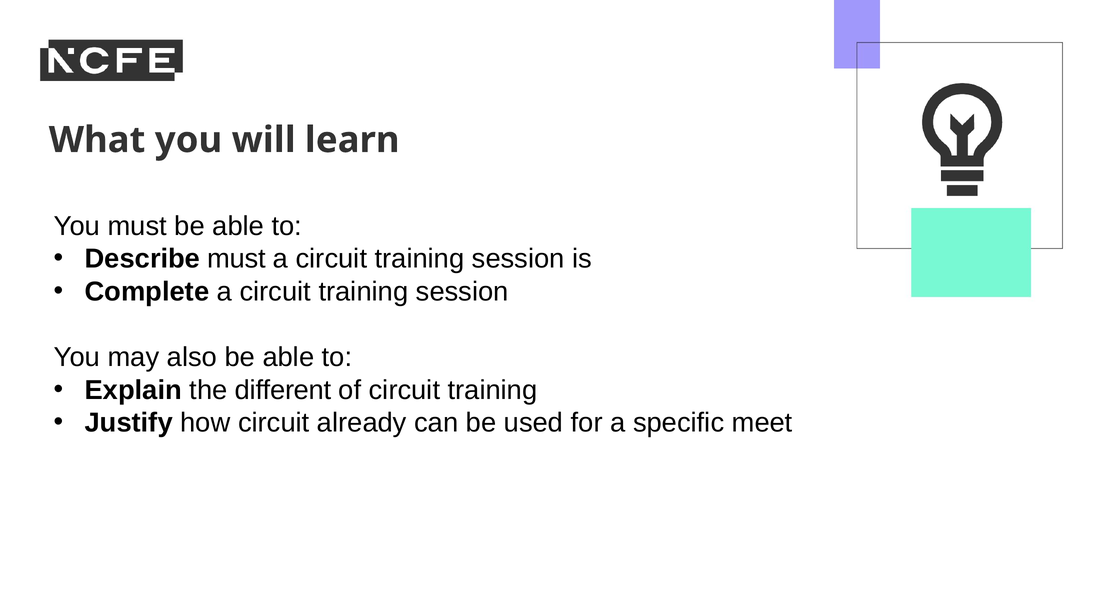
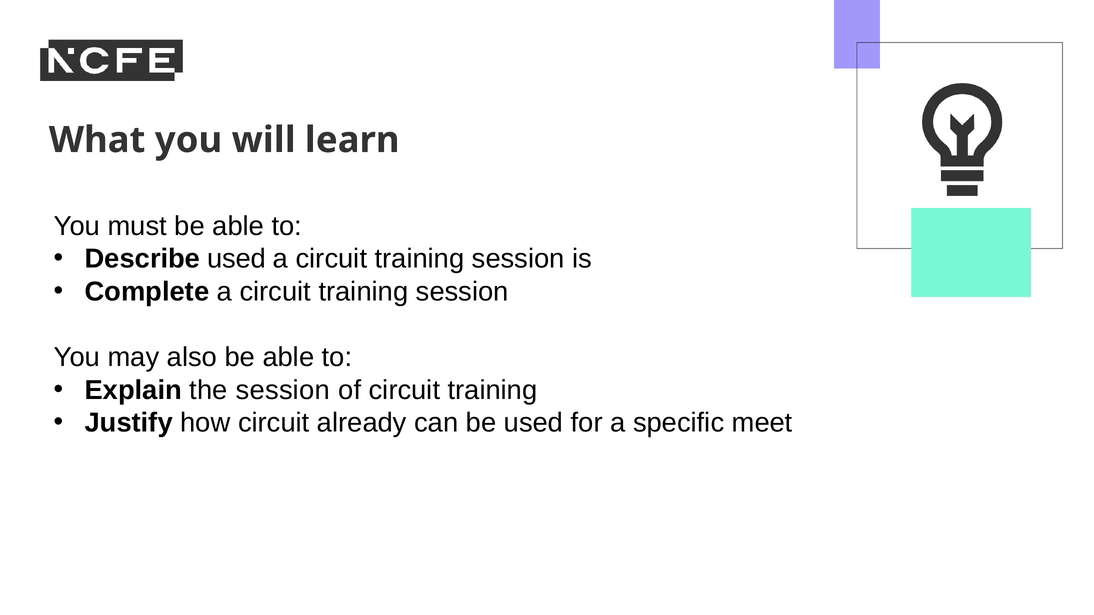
Describe must: must -> used (237, 259)
the different: different -> session (283, 390)
